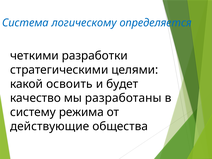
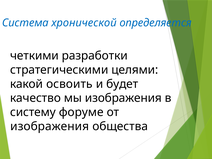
логическому: логическому -> хронической (84, 23)
мы разработаны: разработаны -> изображения (123, 98)
режима: режима -> форуме (81, 112)
действующие: действующие -> изображения (50, 126)
